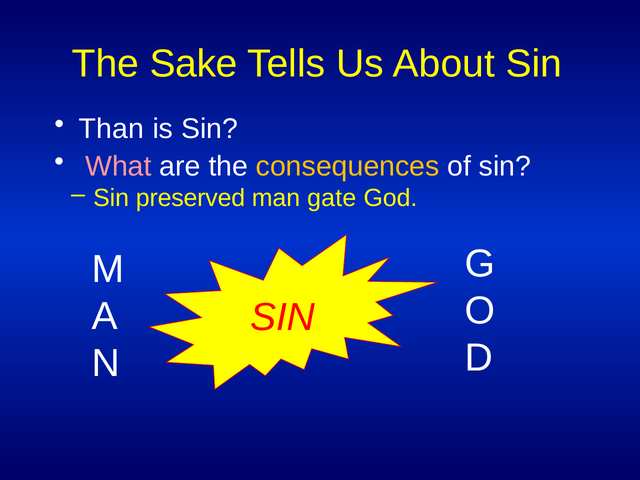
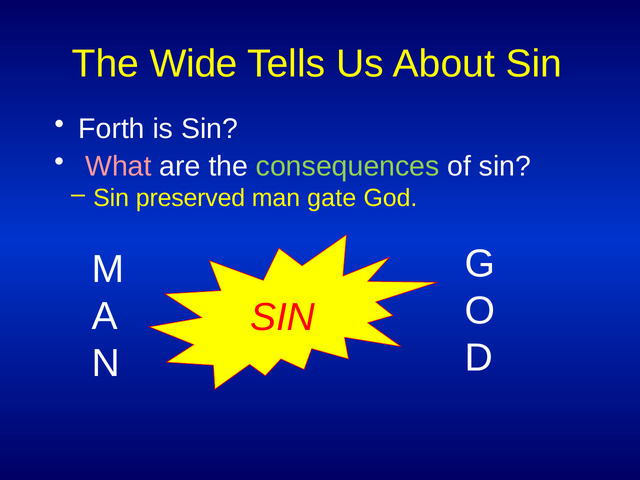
Sake: Sake -> Wide (194, 64)
Than: Than -> Forth (112, 129)
consequences colour: yellow -> light green (348, 166)
